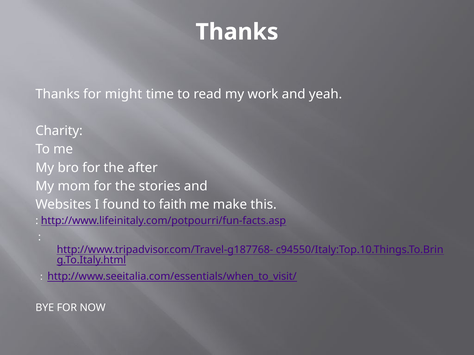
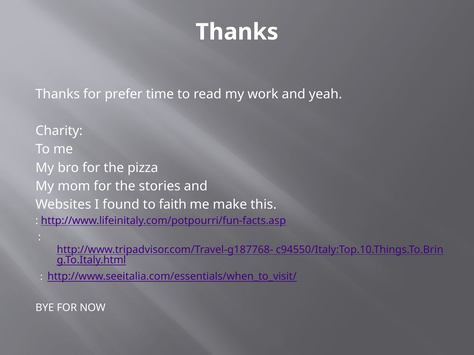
might: might -> prefer (124, 94)
after: after -> pizza (143, 168)
